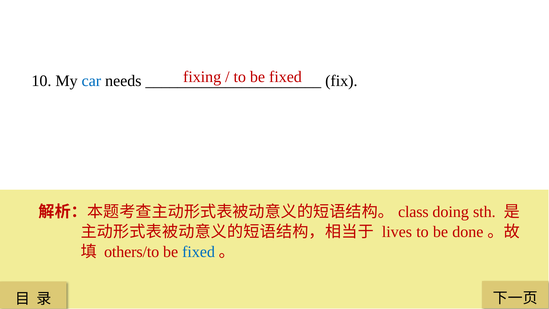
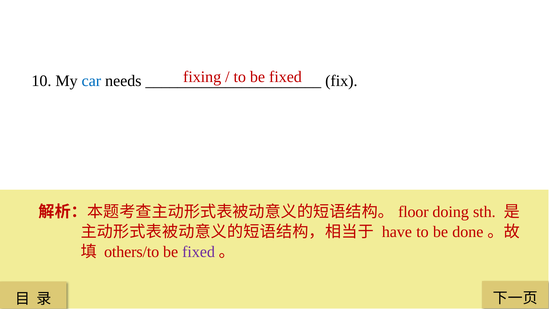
class: class -> floor (413, 212)
lives: lives -> have (397, 232)
fixed colour: blue -> purple (199, 252)
